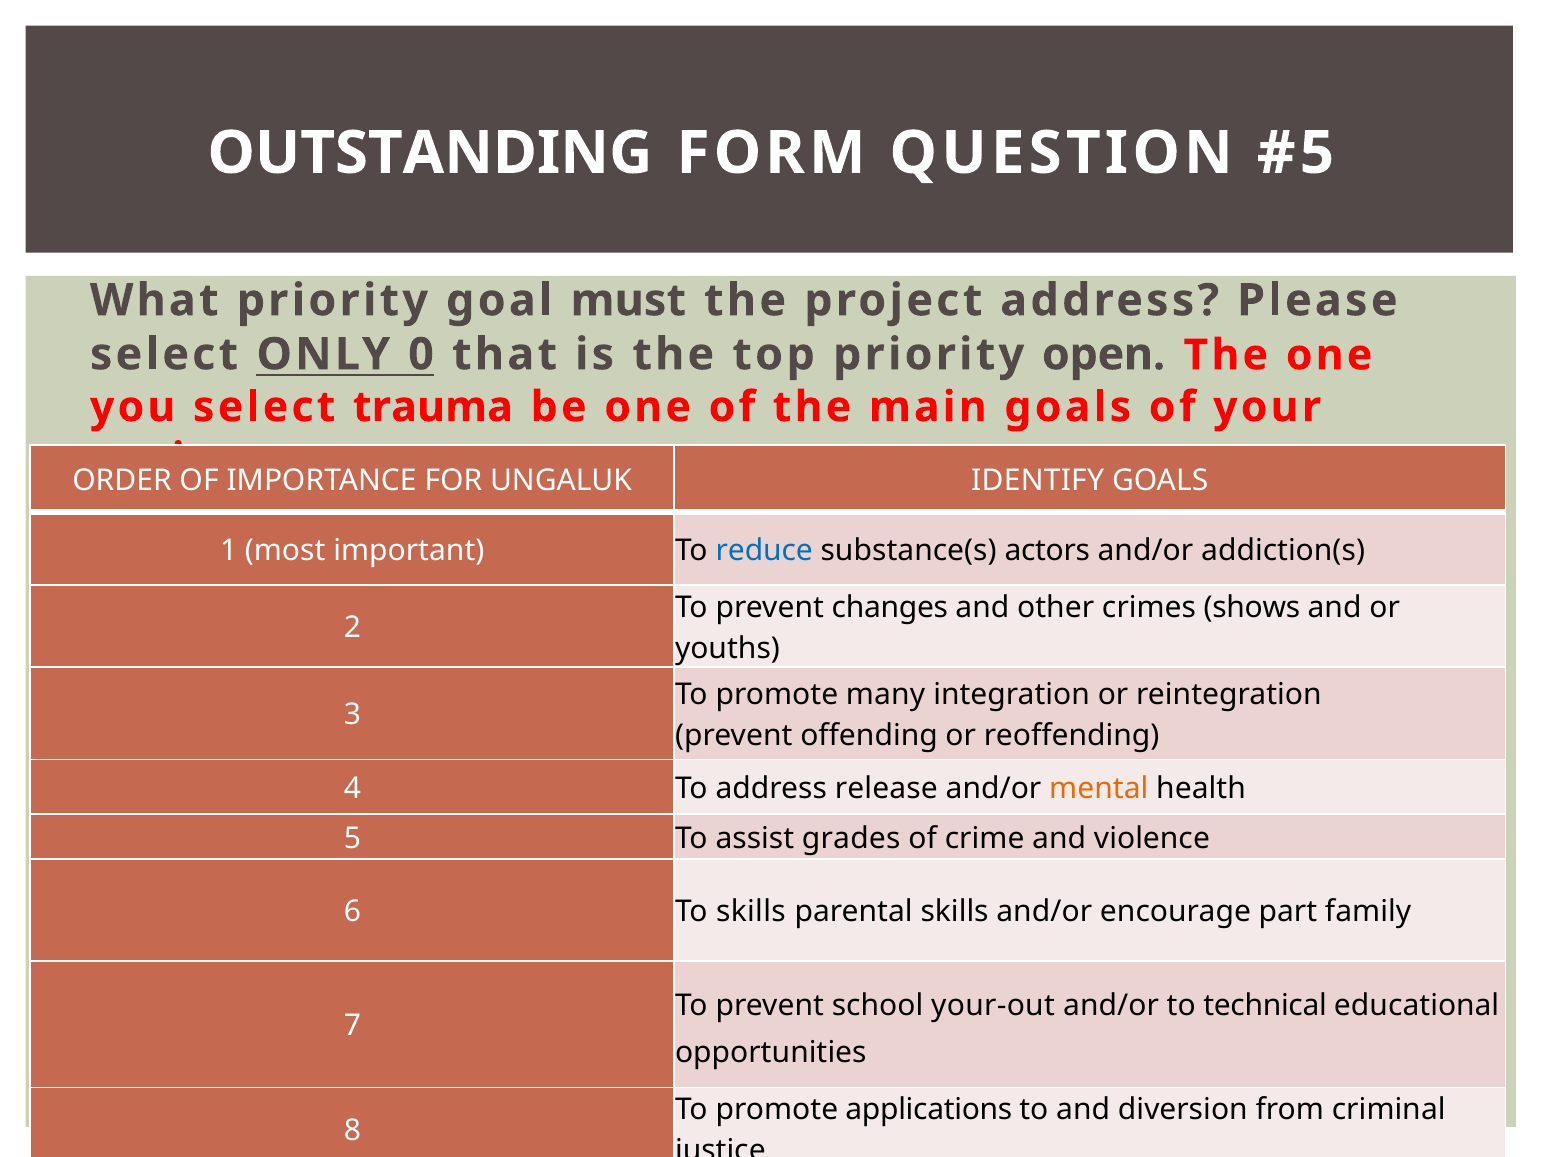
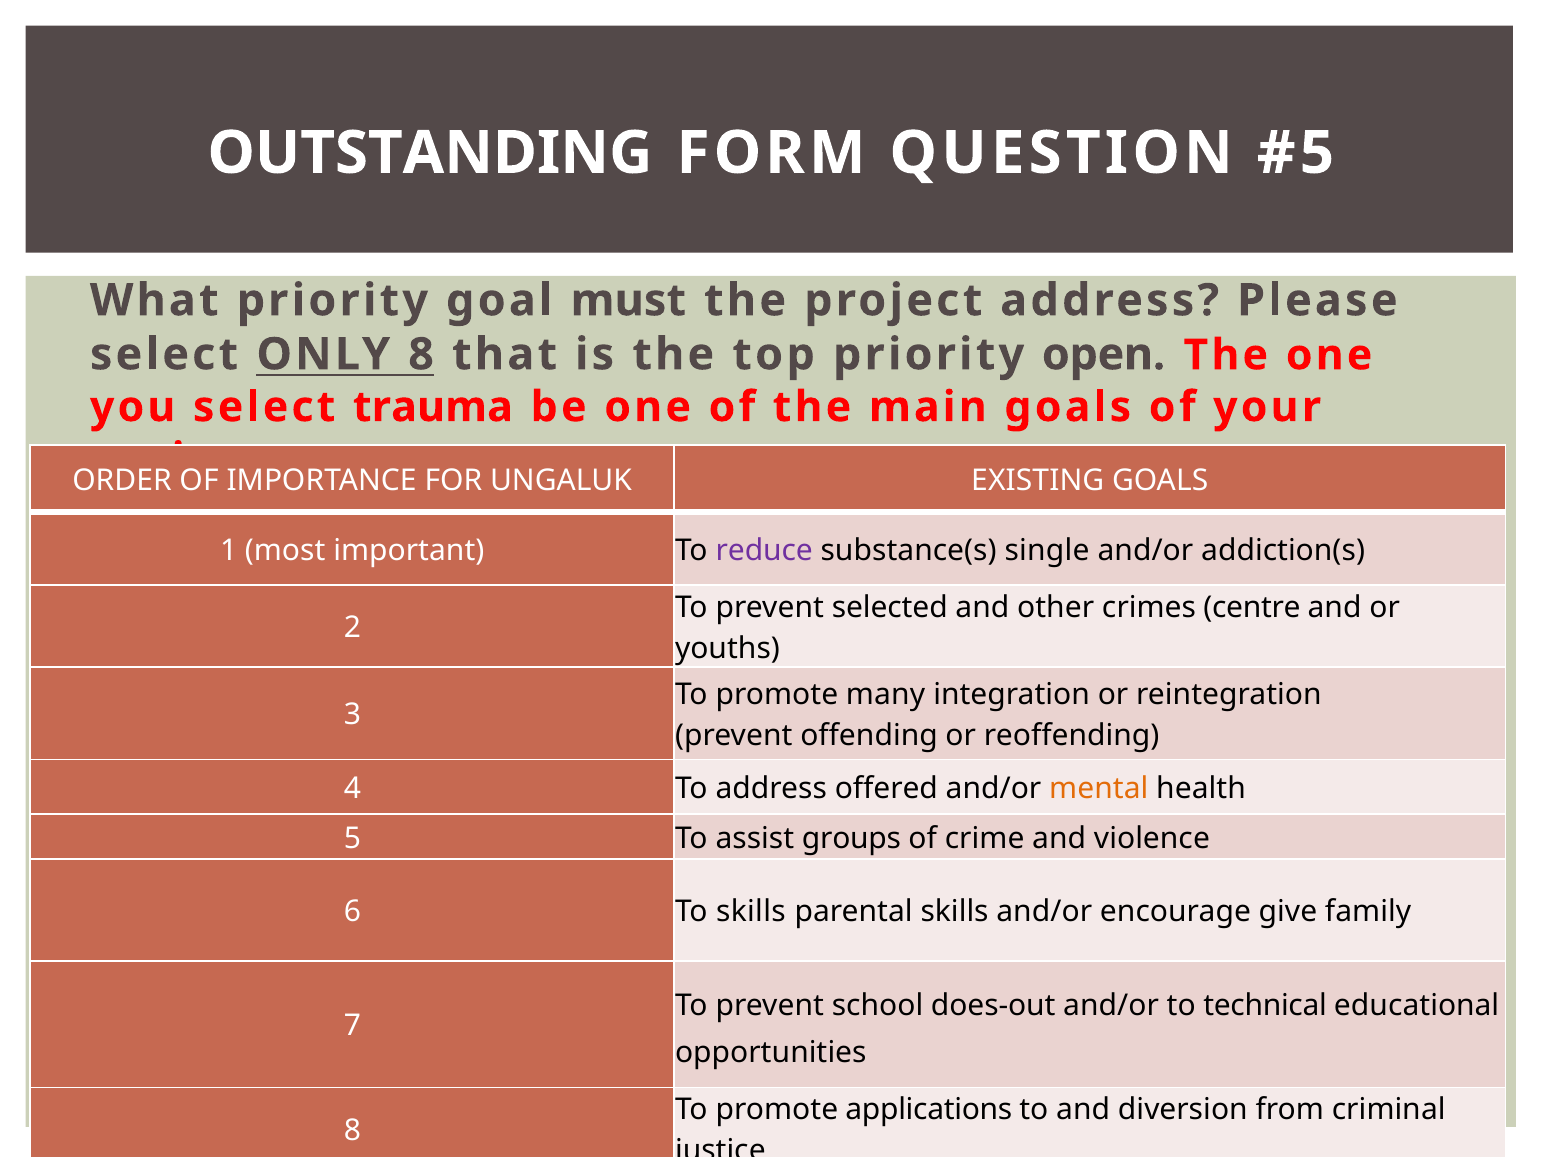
ONLY 0: 0 -> 8 (421, 355)
IDENTIFY: IDENTIFY -> EXISTING (1038, 480)
reduce colour: blue -> purple (764, 551)
actors: actors -> single (1047, 551)
changes: changes -> selected (890, 608)
shows: shows -> centre (1252, 608)
release: release -> offered (886, 789)
grades: grades -> groups (851, 838)
part: part -> give (1288, 912)
your-out: your-out -> does-out (993, 1006)
